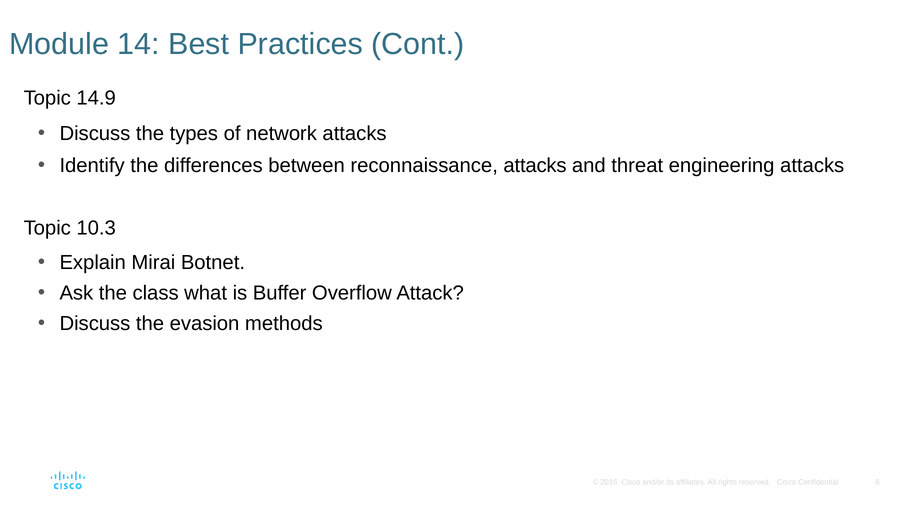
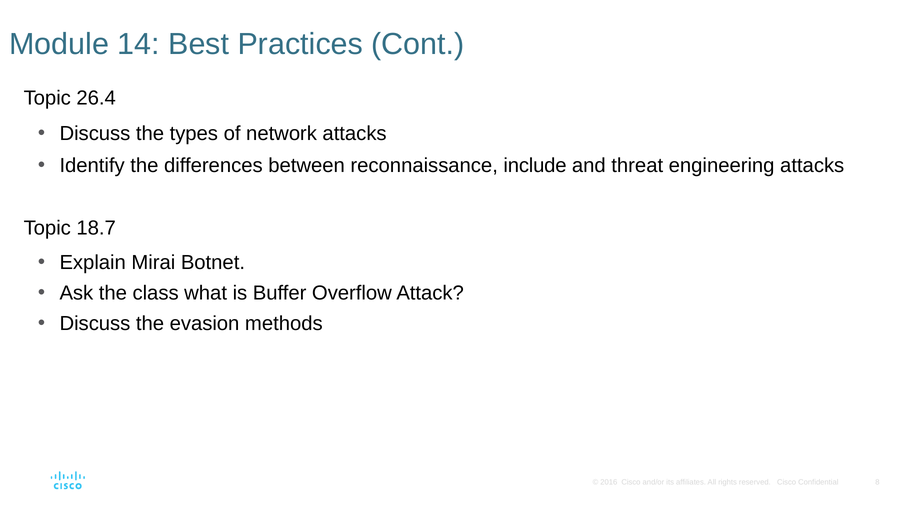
14.9: 14.9 -> 26.4 (96, 98)
reconnaissance attacks: attacks -> include (535, 166)
10.3: 10.3 -> 18.7 (96, 228)
